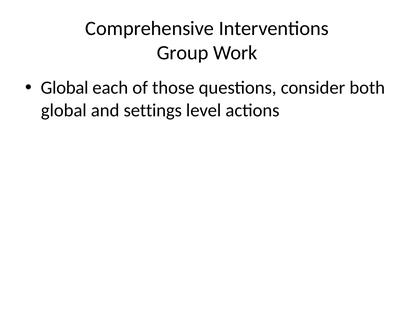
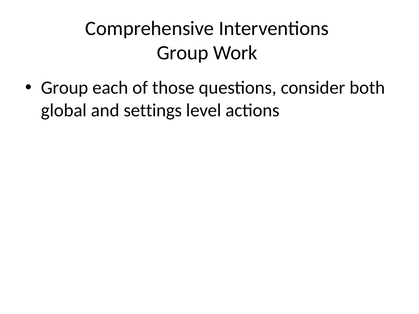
Global: Global -> Group (65, 88)
